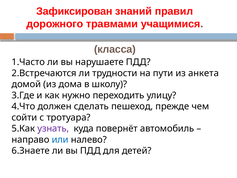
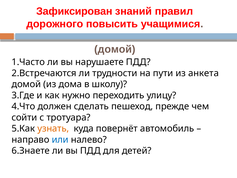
травмами: травмами -> повысить (112, 24)
класса: класса -> домой (115, 49)
узнать colour: purple -> orange (53, 128)
